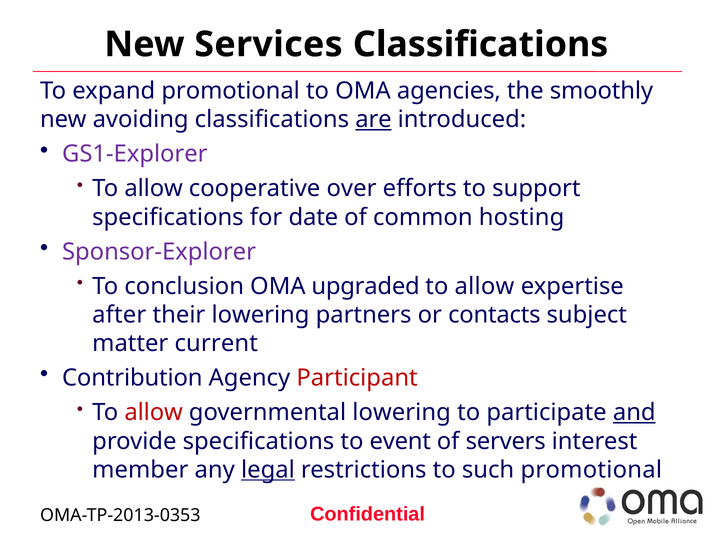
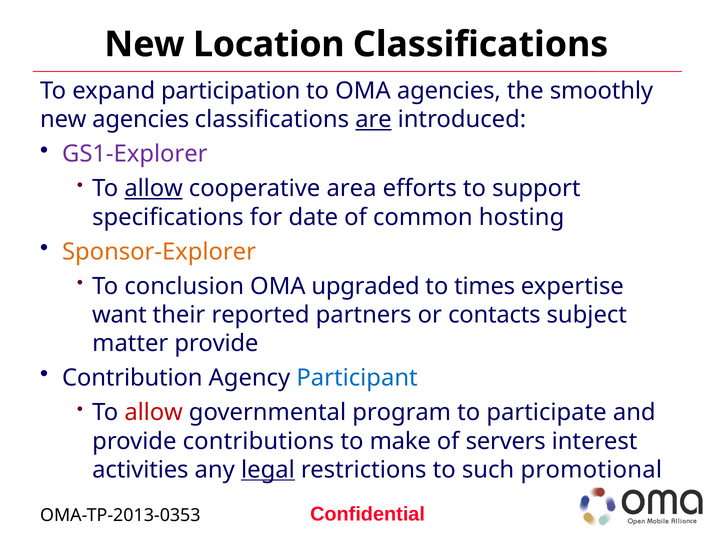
Services: Services -> Location (269, 44)
expand promotional: promotional -> participation (231, 91)
new avoiding: avoiding -> agencies (141, 120)
allow underline: none -> present (154, 189)
over: over -> area (352, 189)
Sponsor-Explorer colour: purple -> orange (159, 252)
allow: allow -> times (485, 286)
after: after -> want (119, 315)
their lowering: lowering -> reported (261, 315)
matter current: current -> provide (216, 344)
Participant colour: red -> blue (357, 378)
governmental lowering: lowering -> program (402, 413)
and underline: present -> none (634, 413)
provide specifications: specifications -> contributions (258, 441)
event: event -> make (400, 441)
member: member -> activities (140, 470)
